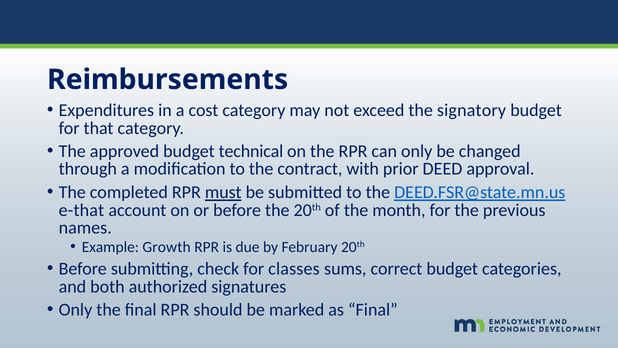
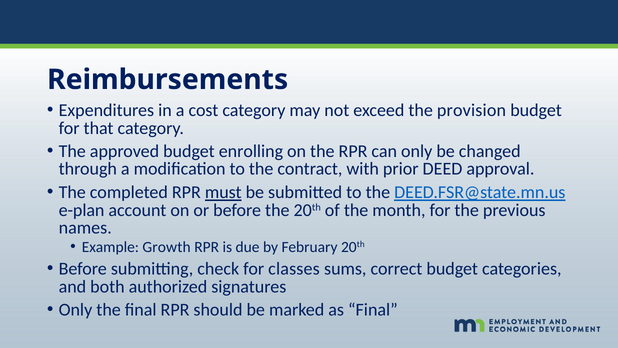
signatory: signatory -> provision (472, 110)
technical: technical -> enrolling (251, 151)
e-that: e-that -> e-plan (82, 210)
